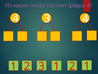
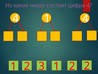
4 3: 3 -> 1 (47, 18)
1: 1 -> 2 (87, 66)
